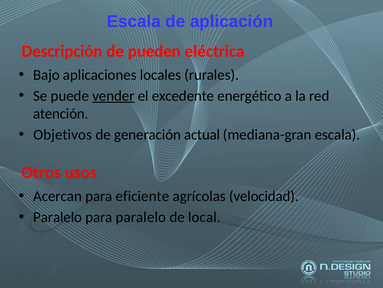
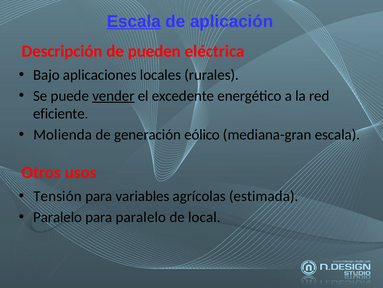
Escala underline: none -> present (134, 21)
atención: atención -> eficiente (61, 113)
Objetivos: Objetivos -> Molienda (63, 134)
actual: actual -> eólico (202, 134)
Acercan: Acercan -> Tensión (57, 196)
eficiente: eficiente -> variables (142, 196)
velocidad: velocidad -> estimada (264, 196)
